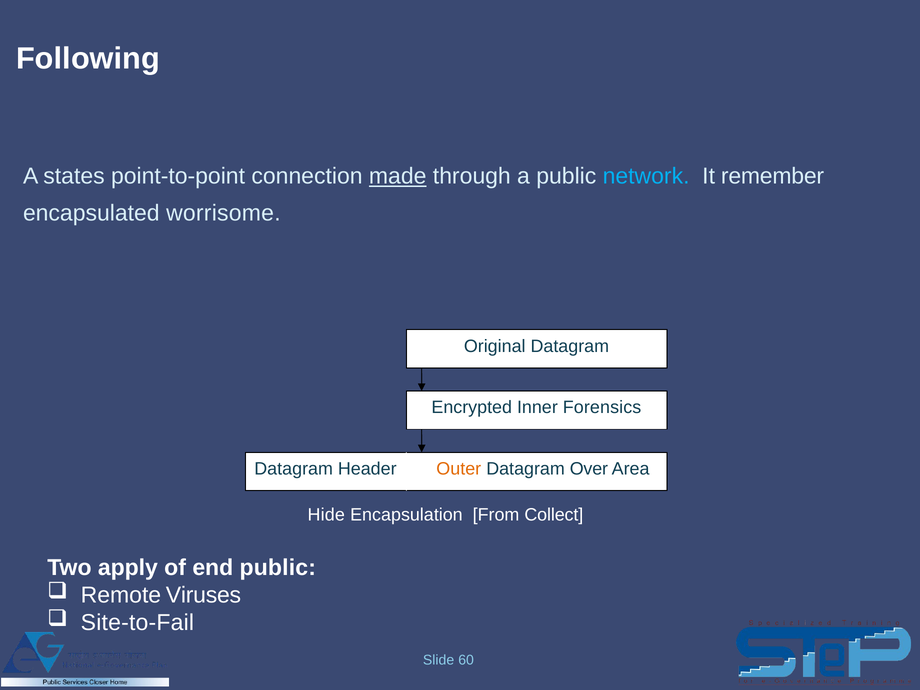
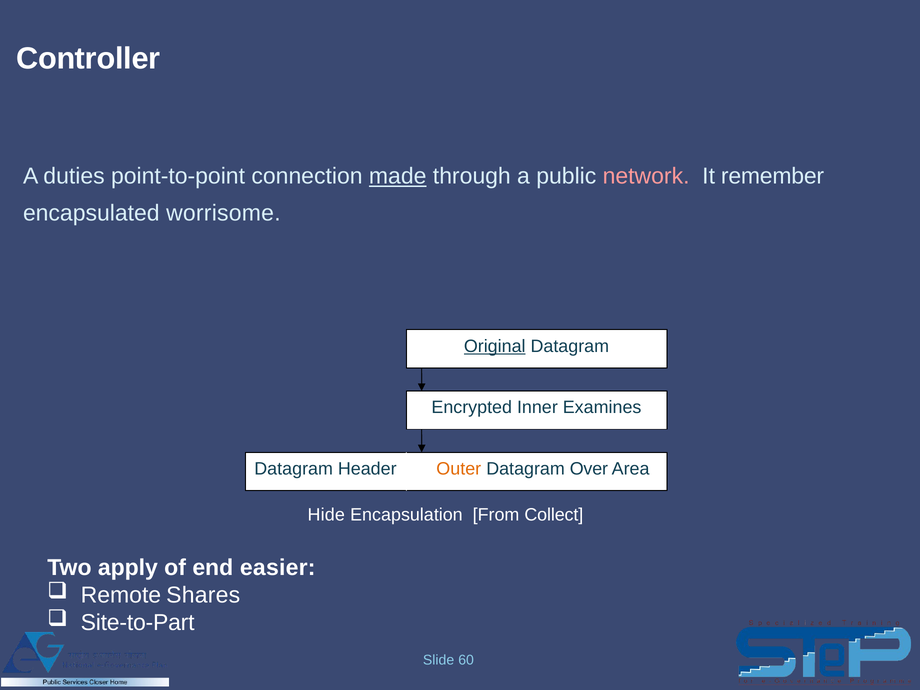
Following: Following -> Controller (88, 59)
states: states -> duties (74, 176)
network colour: light blue -> pink (646, 176)
Original underline: none -> present (495, 346)
Forensics: Forensics -> Examines (602, 407)
end public: public -> easier (278, 567)
Viruses: Viruses -> Shares (203, 595)
Site-to-Fail: Site-to-Fail -> Site-to-Part (138, 623)
